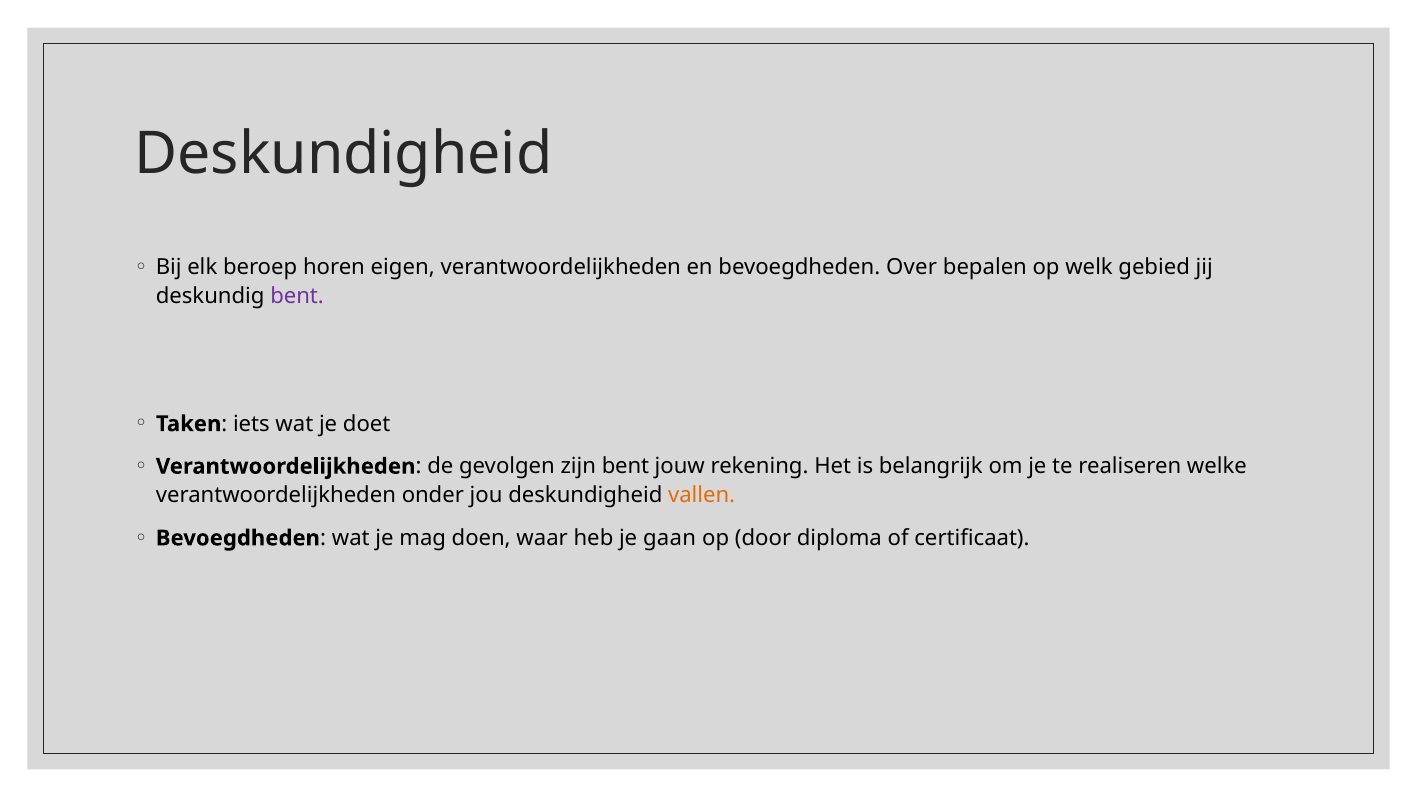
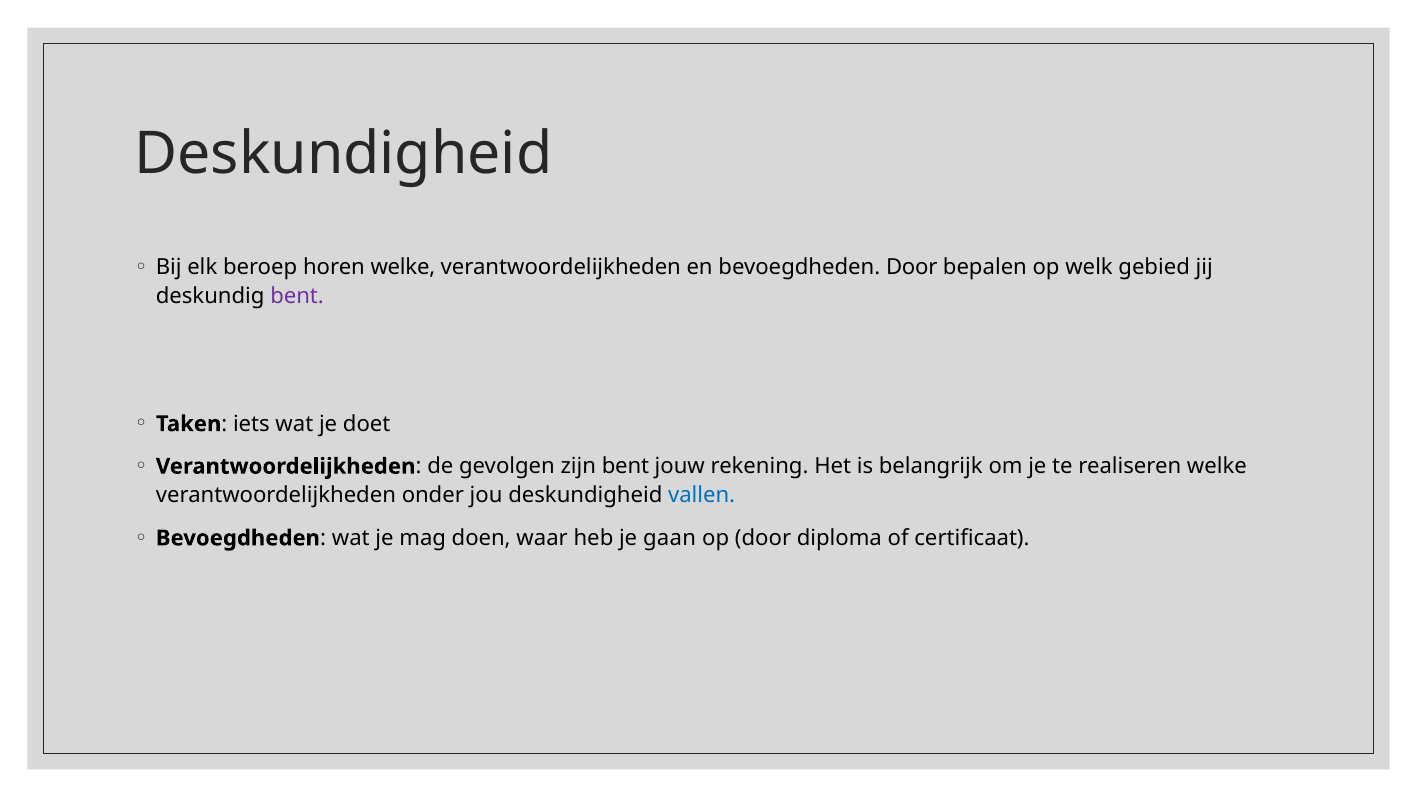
horen eigen: eigen -> welke (403, 267)
bevoegdheden Over: Over -> Door (912, 267)
vallen colour: orange -> blue (702, 496)
